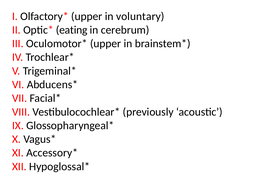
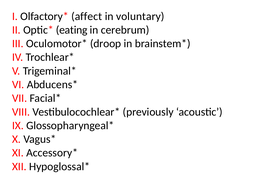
upper: upper -> affect (87, 16)
upper: upper -> droop (106, 44)
